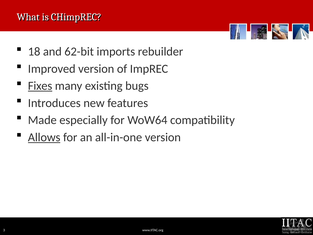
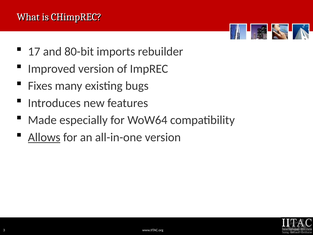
18: 18 -> 17 (34, 52)
62-bit: 62-bit -> 80-bit (79, 52)
Fixes underline: present -> none (40, 86)
